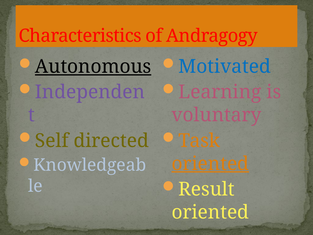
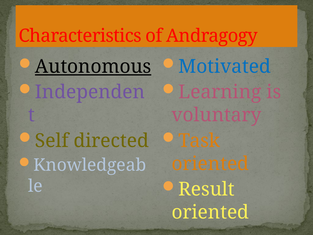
oriented underline: present -> none (210, 164)
